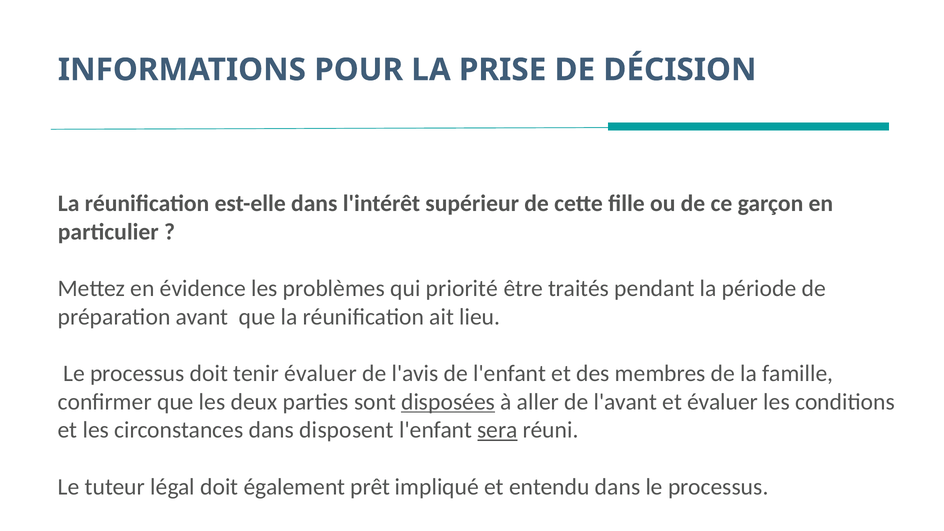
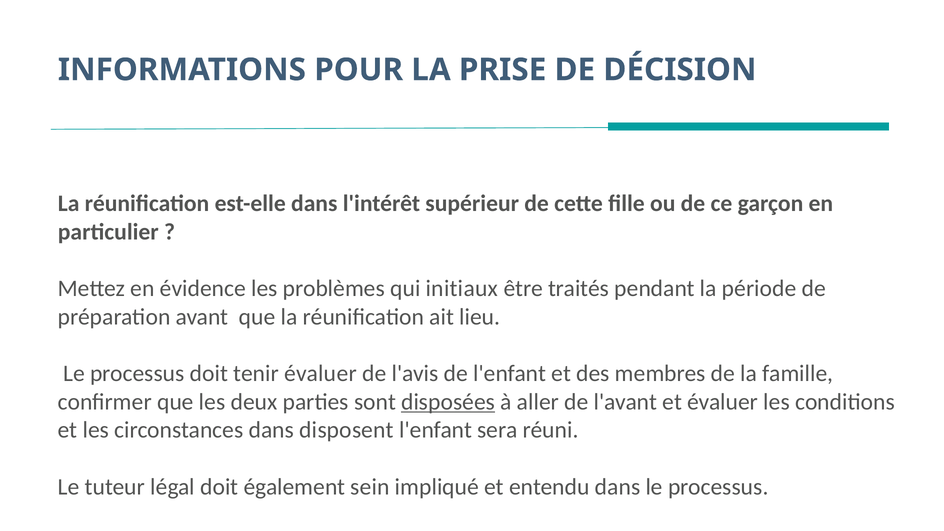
priorité: priorité -> initiaux (462, 289)
sera underline: present -> none (497, 430)
prêt: prêt -> sein (370, 487)
